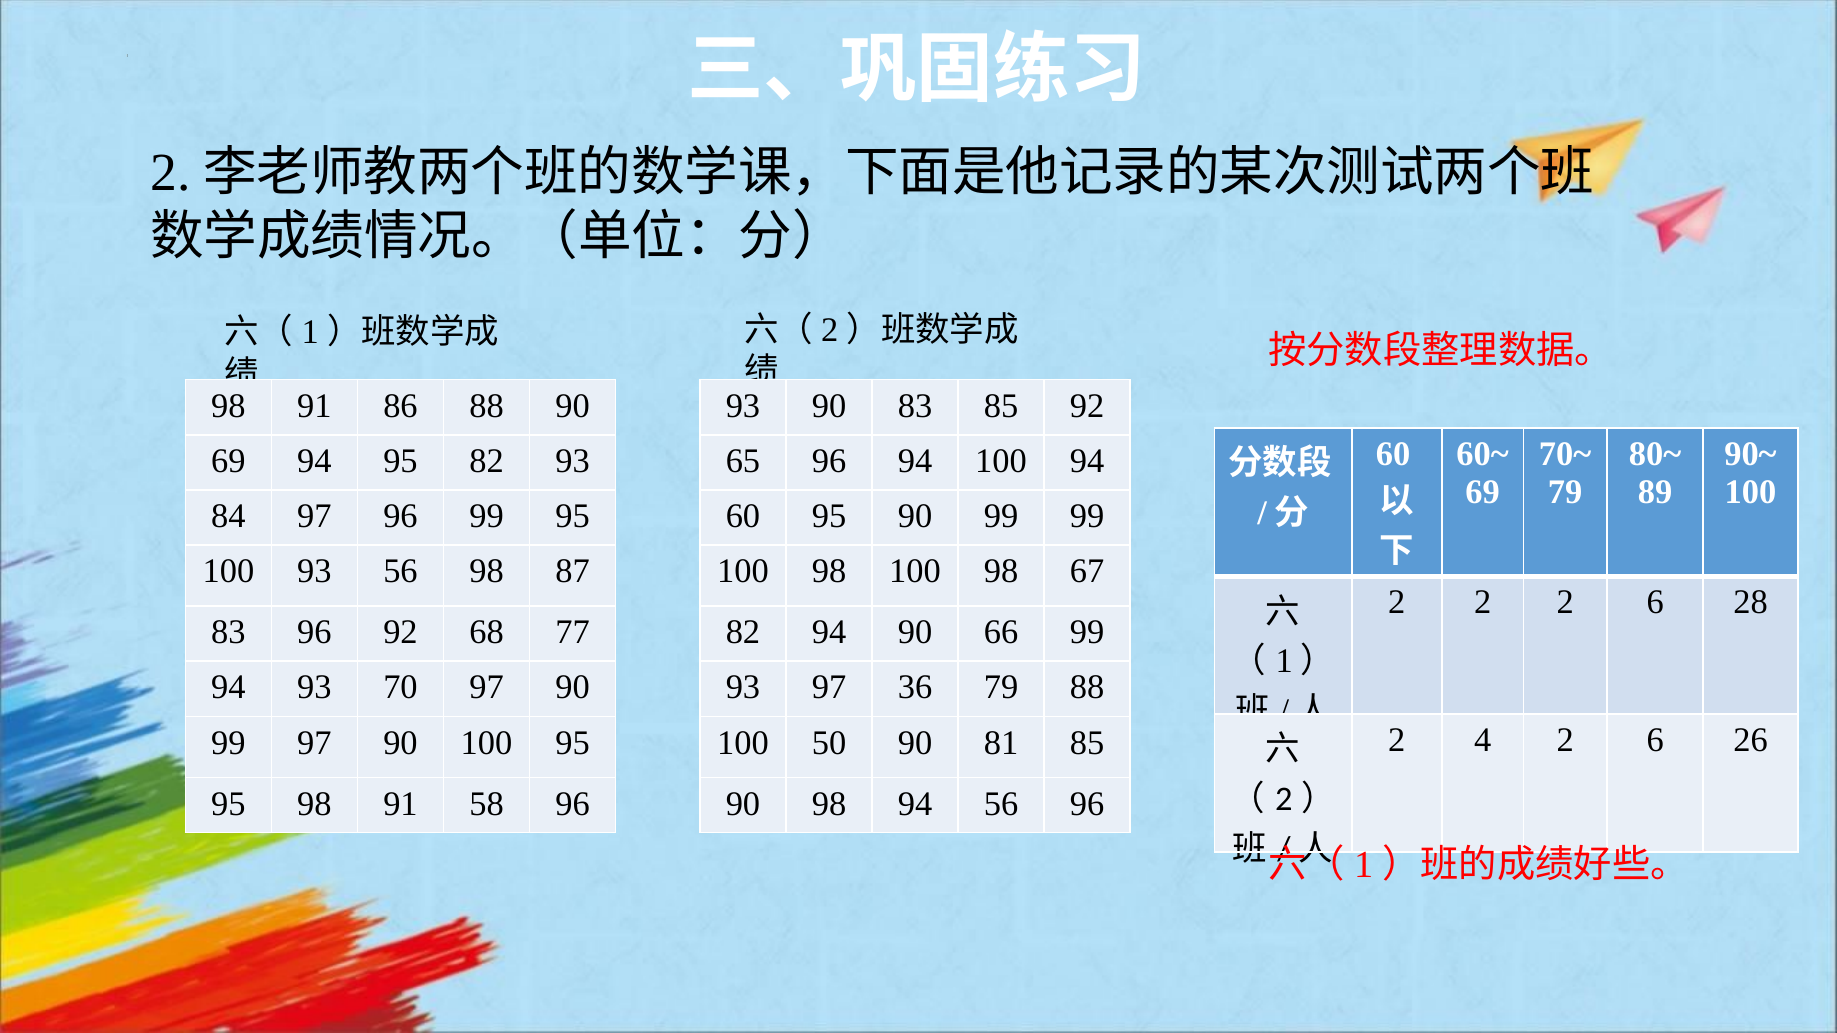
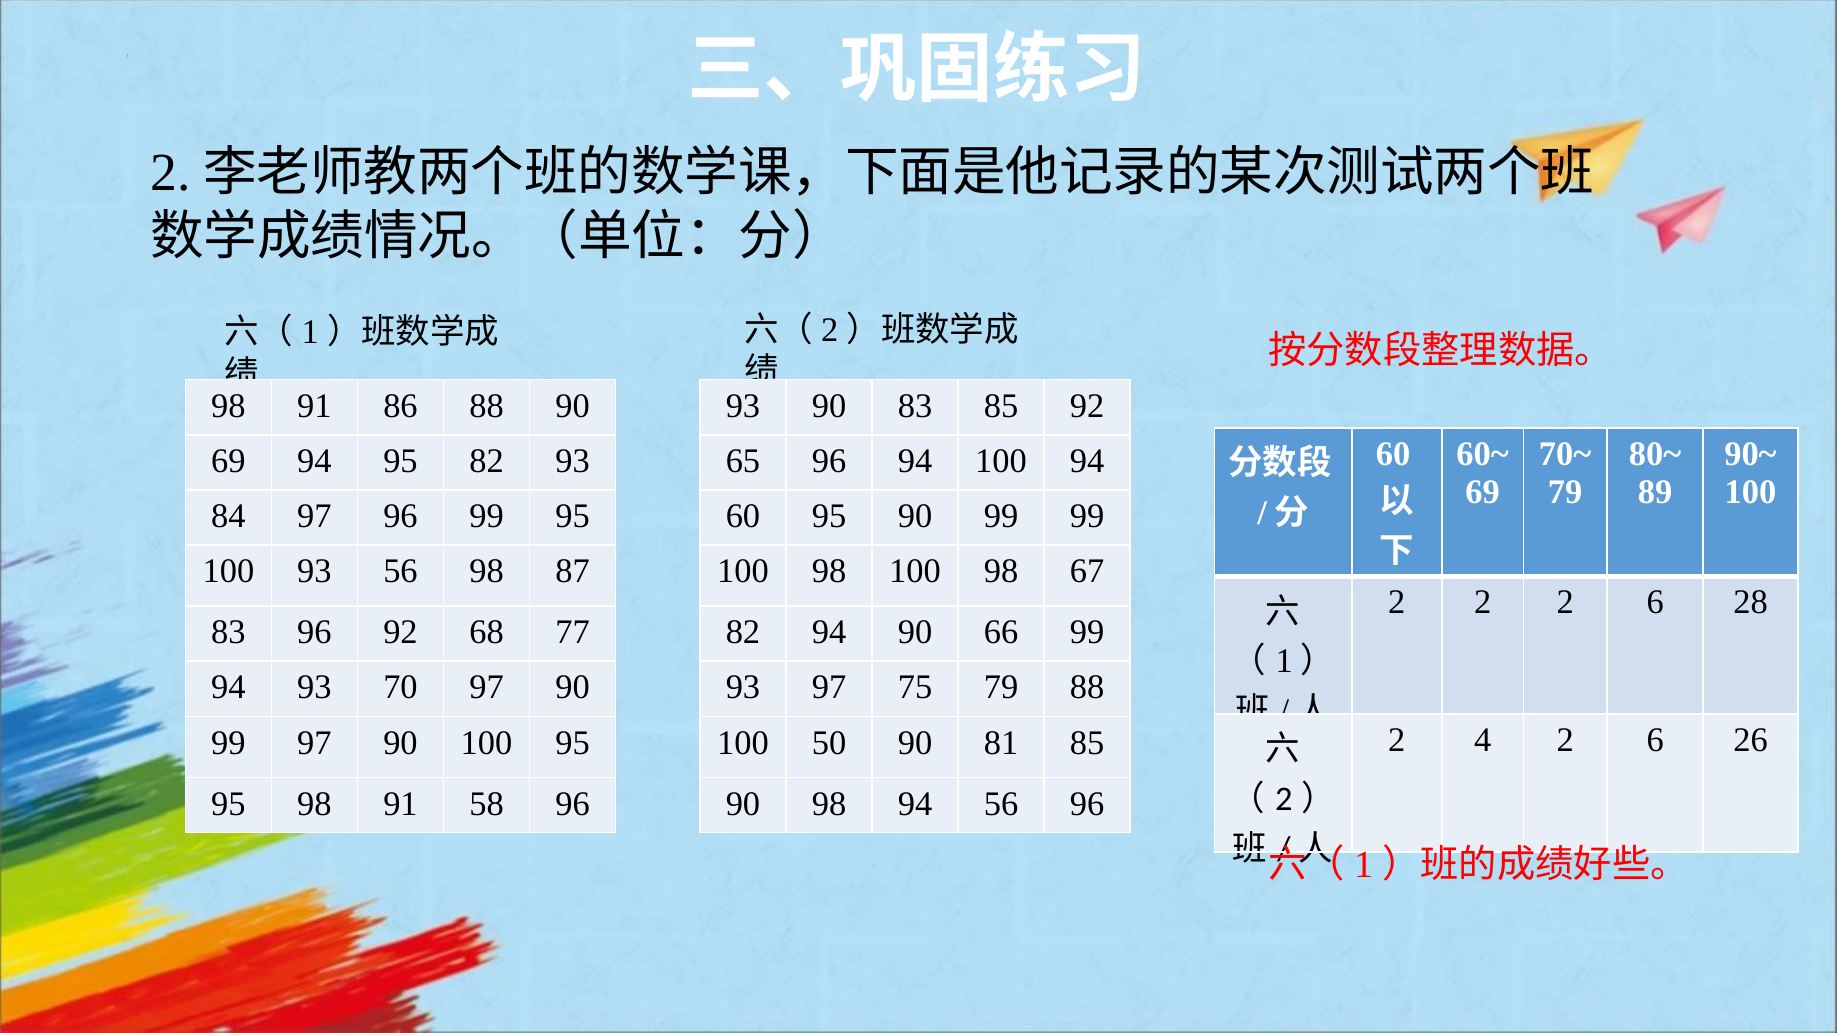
36: 36 -> 75 (915, 688)
